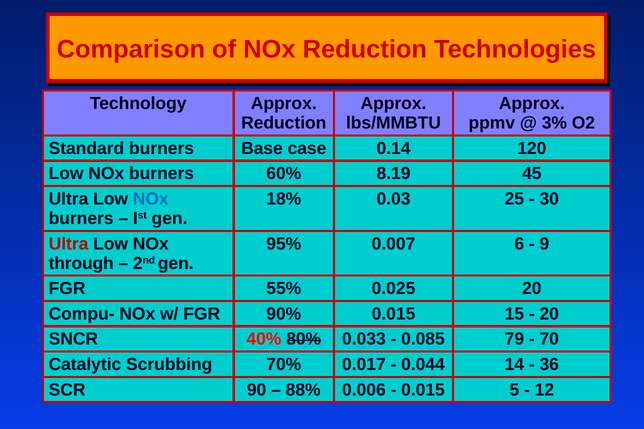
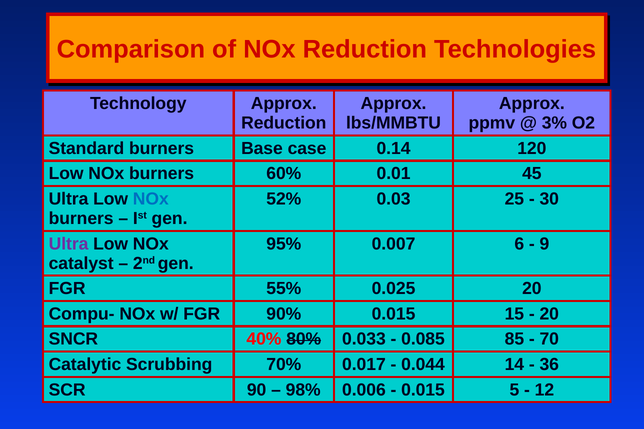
8.19: 8.19 -> 0.01 (394, 174)
18%: 18% -> 52% (284, 199)
Ultra colour: red -> purple (69, 244)
through: through -> catalyst (81, 264)
79: 79 -> 85 (514, 339)
88%: 88% -> 98% (303, 390)
